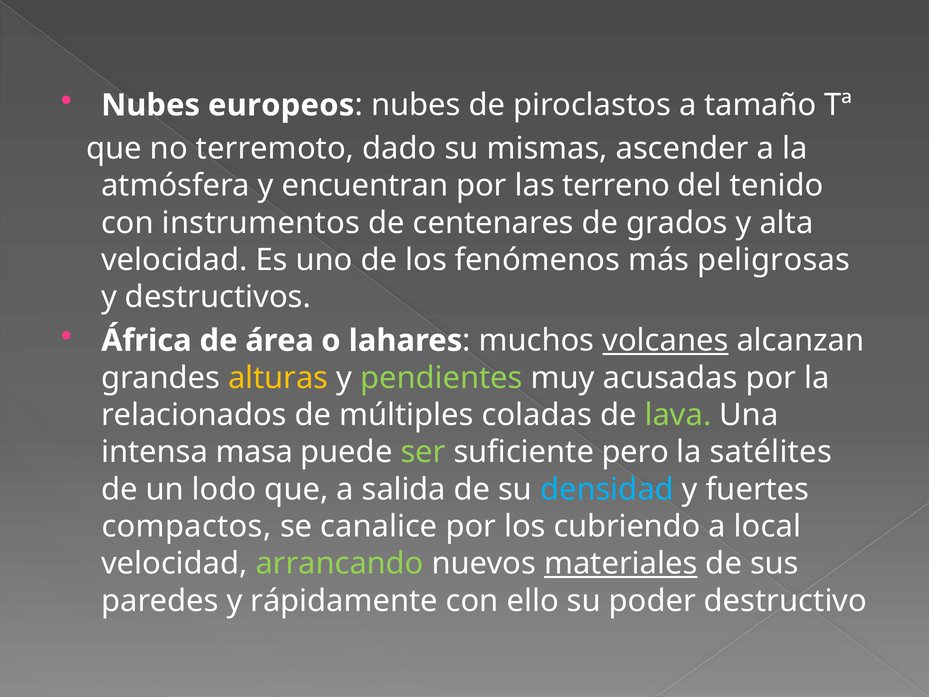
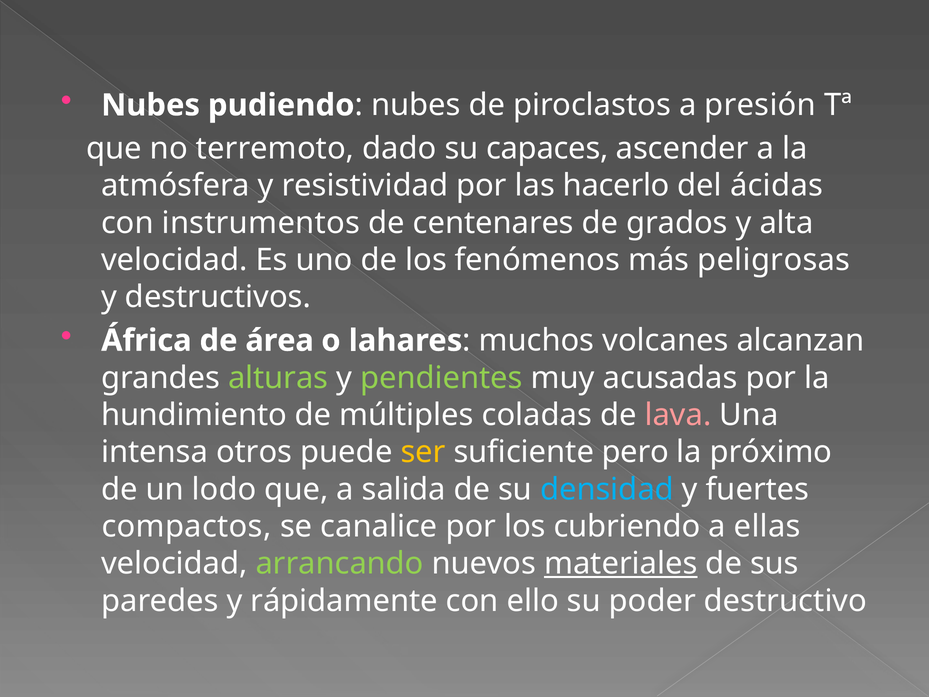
europeos: europeos -> pudiendo (281, 105)
tamaño: tamaño -> presión (760, 105)
mismas: mismas -> capaces (547, 149)
encuentran: encuentran -> resistividad (365, 186)
terreno: terreno -> hacerlo (616, 186)
tenido: tenido -> ácidas (777, 186)
volcanes underline: present -> none (665, 340)
alturas colour: yellow -> light green (278, 378)
relacionados: relacionados -> hundimiento (194, 415)
lava colour: light green -> pink (678, 415)
masa: masa -> otros (254, 452)
ser colour: light green -> yellow (423, 452)
satélites: satélites -> próximo (771, 452)
local: local -> ellas (767, 526)
